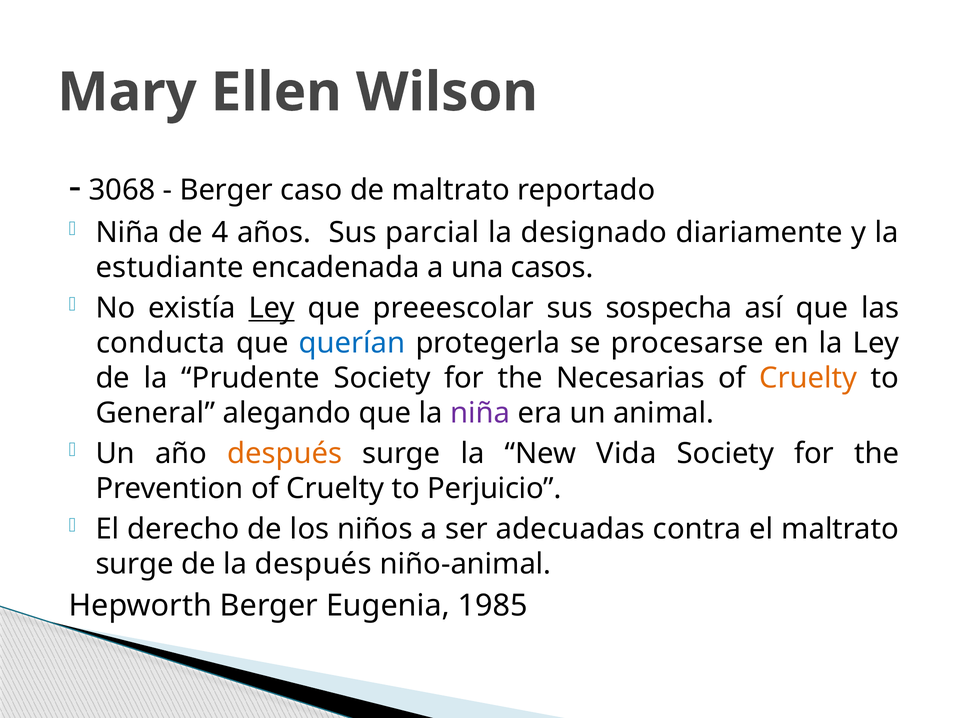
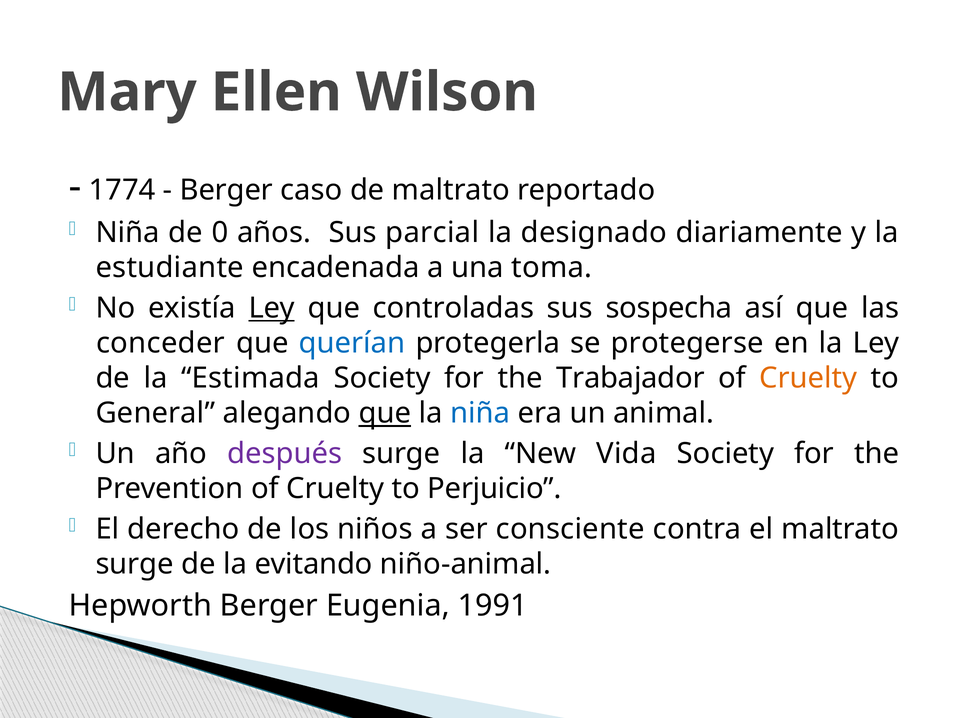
3068: 3068 -> 1774 (122, 190)
4: 4 -> 0 (220, 233)
casos: casos -> toma (552, 268)
preeescolar: preeescolar -> controladas (454, 308)
conducta: conducta -> conceder (161, 343)
procesarse: procesarse -> protegerse (687, 343)
Prudente: Prudente -> Estimada (250, 378)
Necesarias: Necesarias -> Trabajador (631, 378)
que underline: none -> present (385, 413)
niña colour: purple -> blue (480, 413)
después colour: orange -> purple (285, 454)
adecuadas: adecuadas -> consciente (570, 529)
la después: después -> evitando (314, 564)
1985: 1985 -> 1991 (493, 605)
